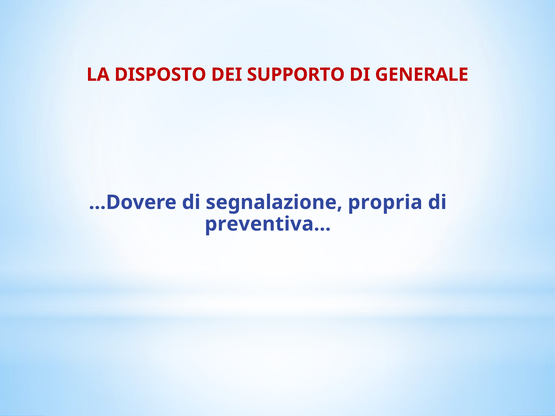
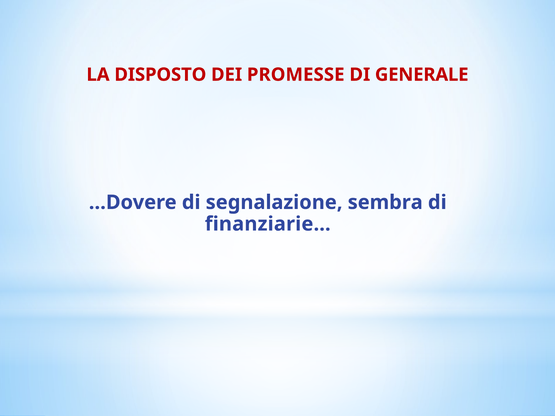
SUPPORTO: SUPPORTO -> PROMESSE (296, 75)
propria: propria -> sembra (385, 202)
preventiva…: preventiva… -> finanziarie… (268, 224)
